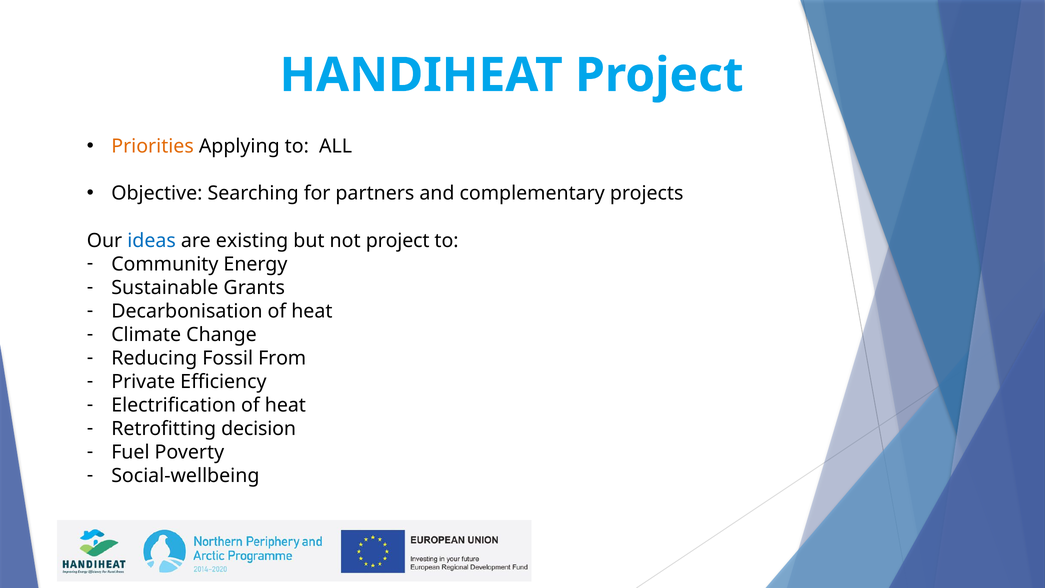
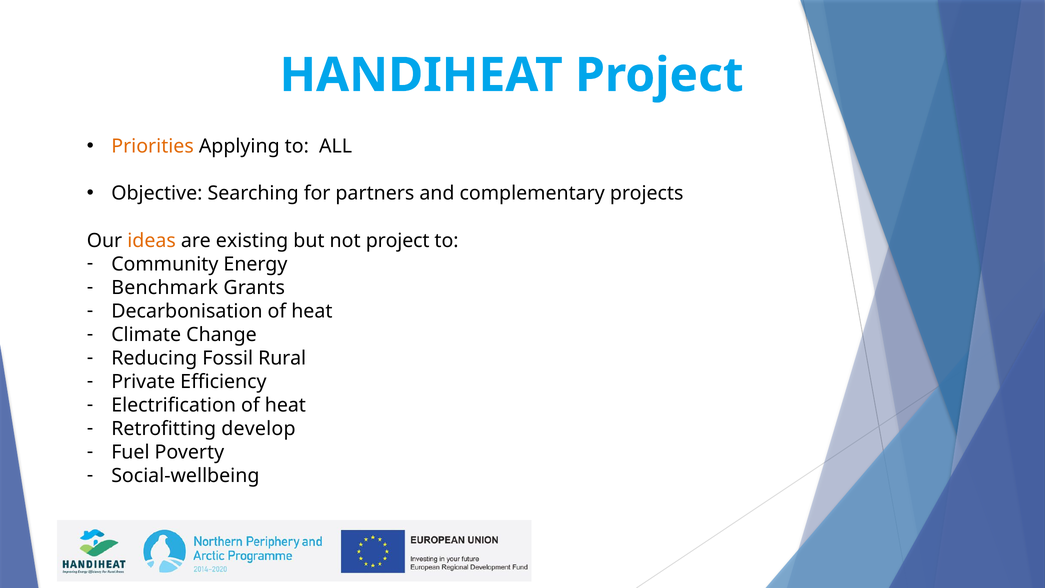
ideas colour: blue -> orange (152, 240)
Sustainable: Sustainable -> Benchmark (165, 287)
From: From -> Rural (282, 358)
decision: decision -> develop (258, 429)
